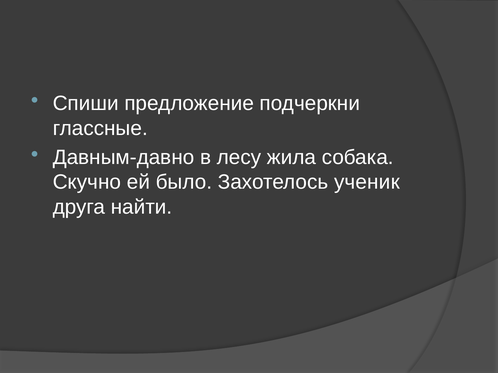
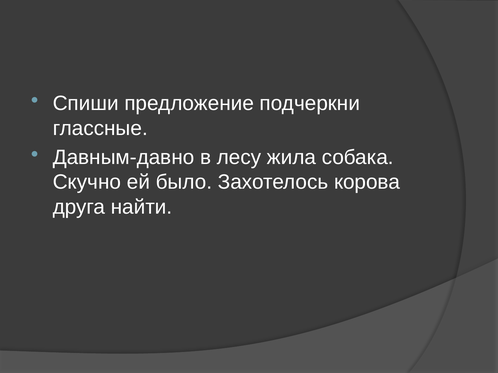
ученик: ученик -> корова (367, 182)
